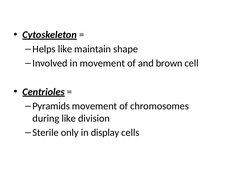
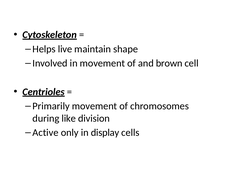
Helps like: like -> live (65, 49)
Pyramids: Pyramids -> Primarily (51, 106)
Sterile: Sterile -> Active (45, 133)
